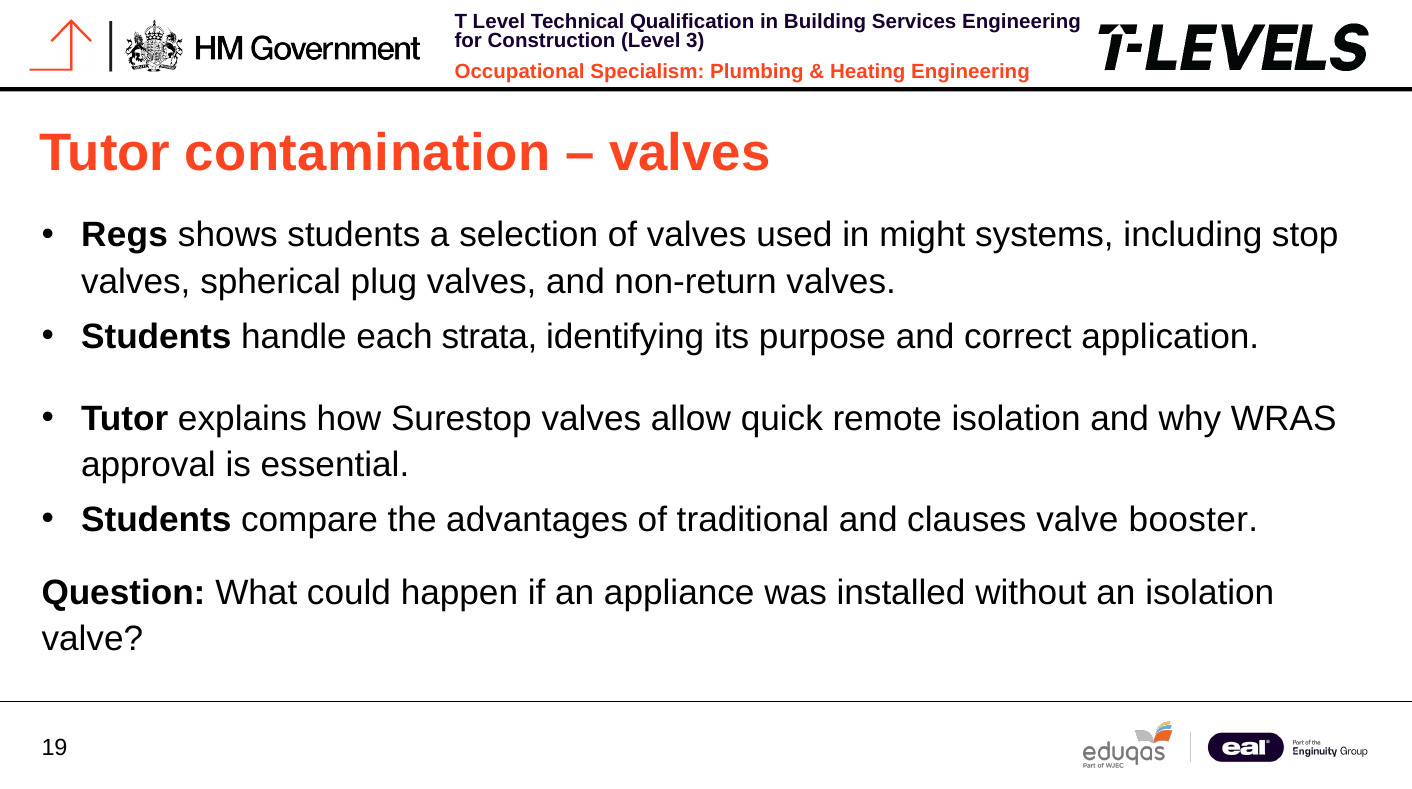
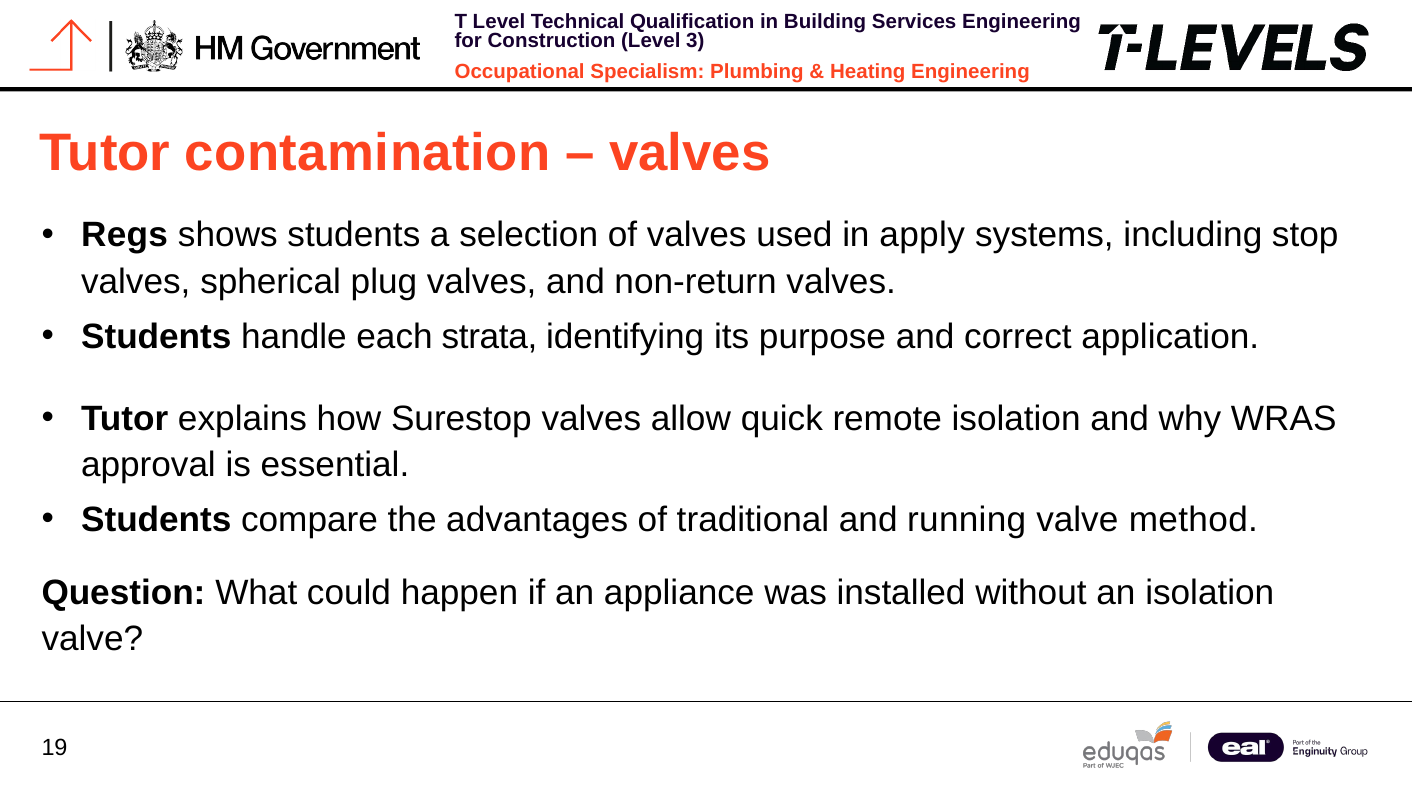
might: might -> apply (922, 235)
clauses: clauses -> running (967, 520)
booster: booster -> method (1193, 520)
